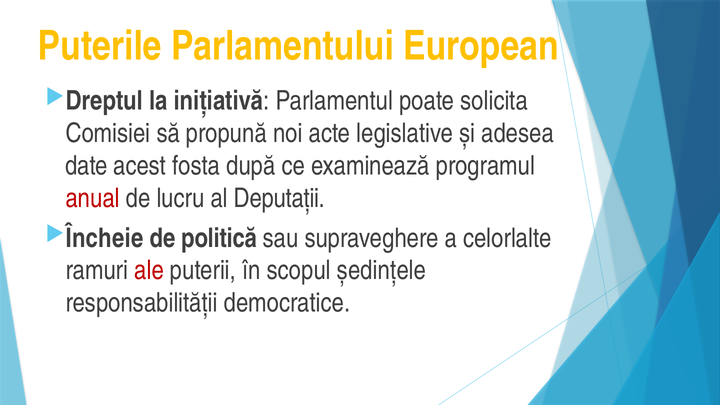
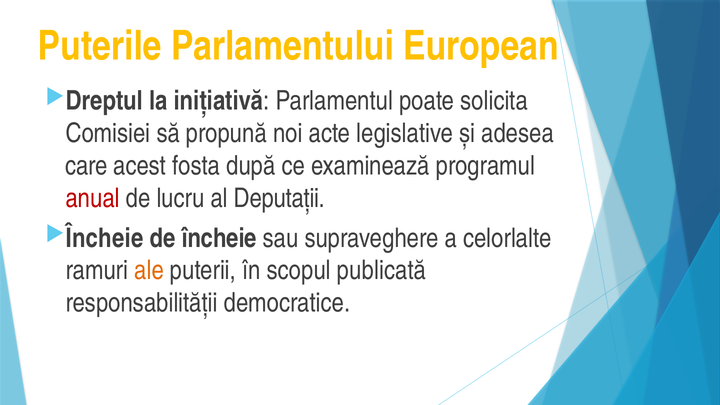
date: date -> care (87, 166)
de politică: politică -> încheie (219, 238)
ale colour: red -> orange (149, 271)
ședințele: ședințele -> publicată (382, 271)
